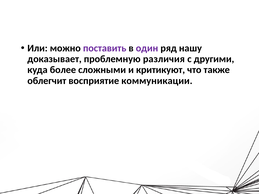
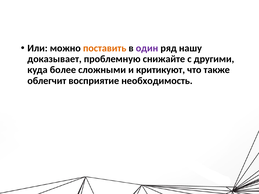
поставить colour: purple -> orange (105, 48)
различия: различия -> снижайте (164, 59)
коммуникации: коммуникации -> необходимость (157, 81)
